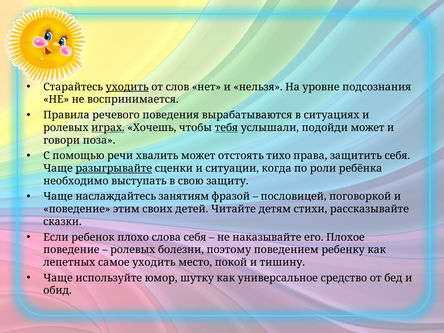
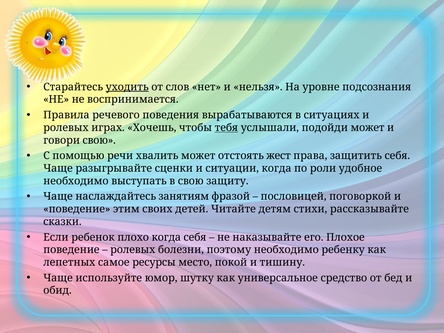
играх underline: present -> none (108, 128)
говори поза: поза -> свою (99, 140)
тихо: тихо -> жест (279, 156)
разыгрывайте underline: present -> none (114, 168)
ребёнка: ребёнка -> удобное (360, 168)
плохо слова: слова -> когда (166, 237)
поэтому поведением: поведением -> необходимо (286, 250)
самое уходить: уходить -> ресурсы (154, 262)
